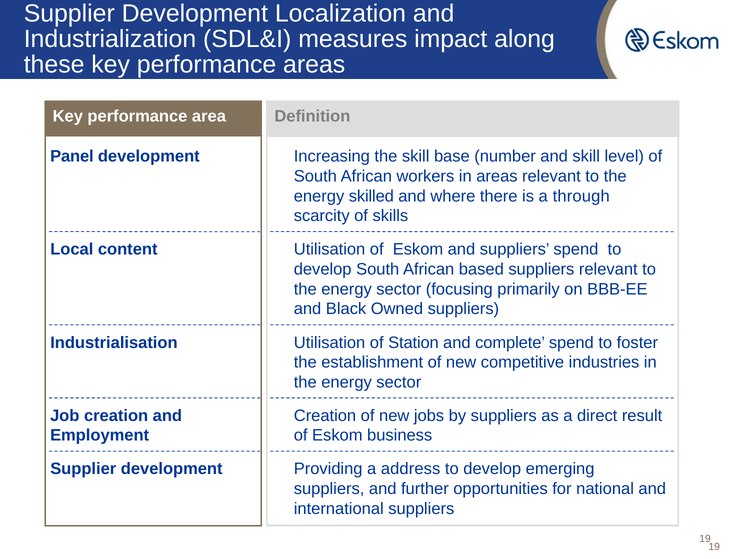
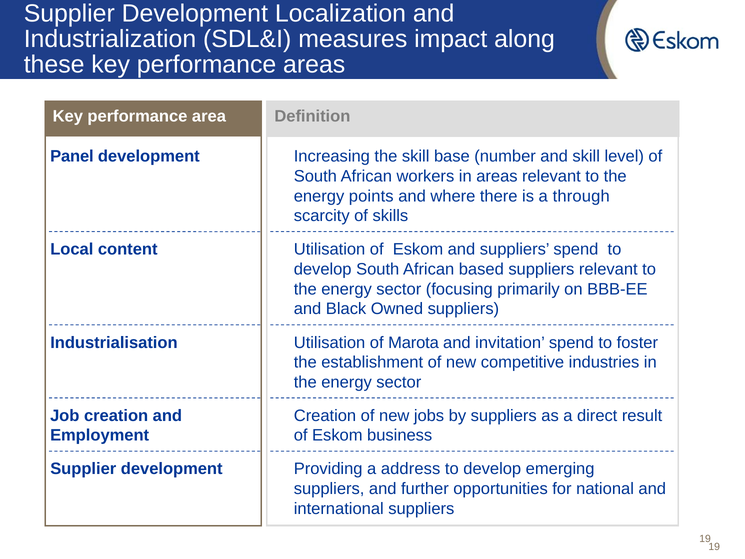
skilled: skilled -> points (371, 196)
Station: Station -> Marota (414, 342)
complete: complete -> invitation (510, 342)
